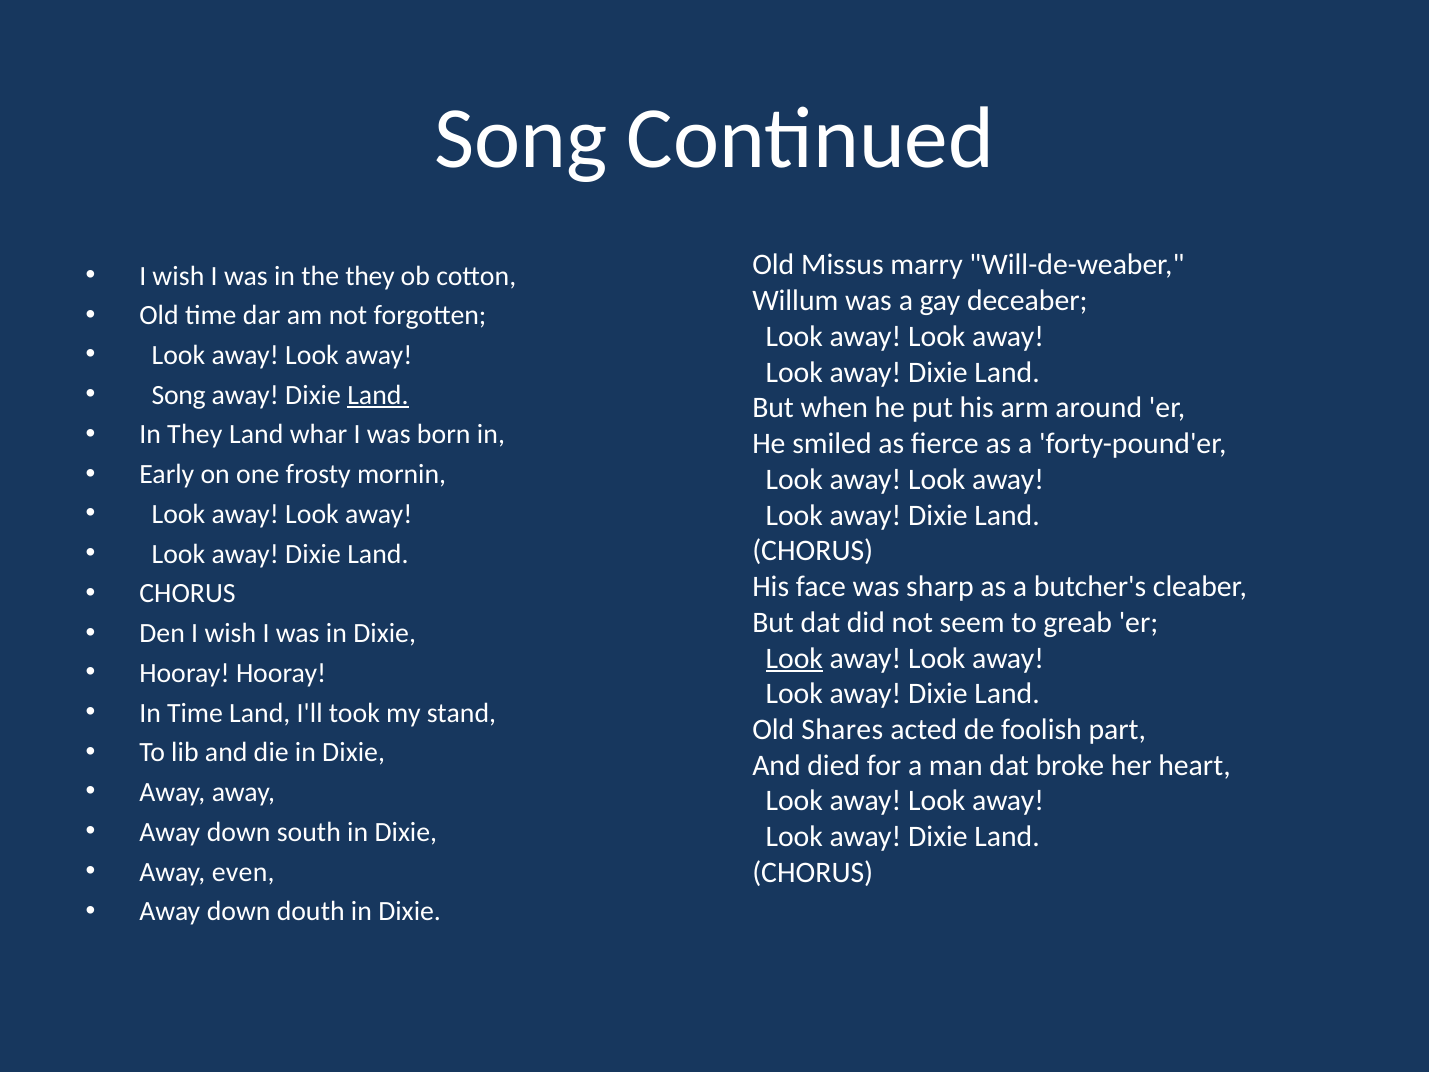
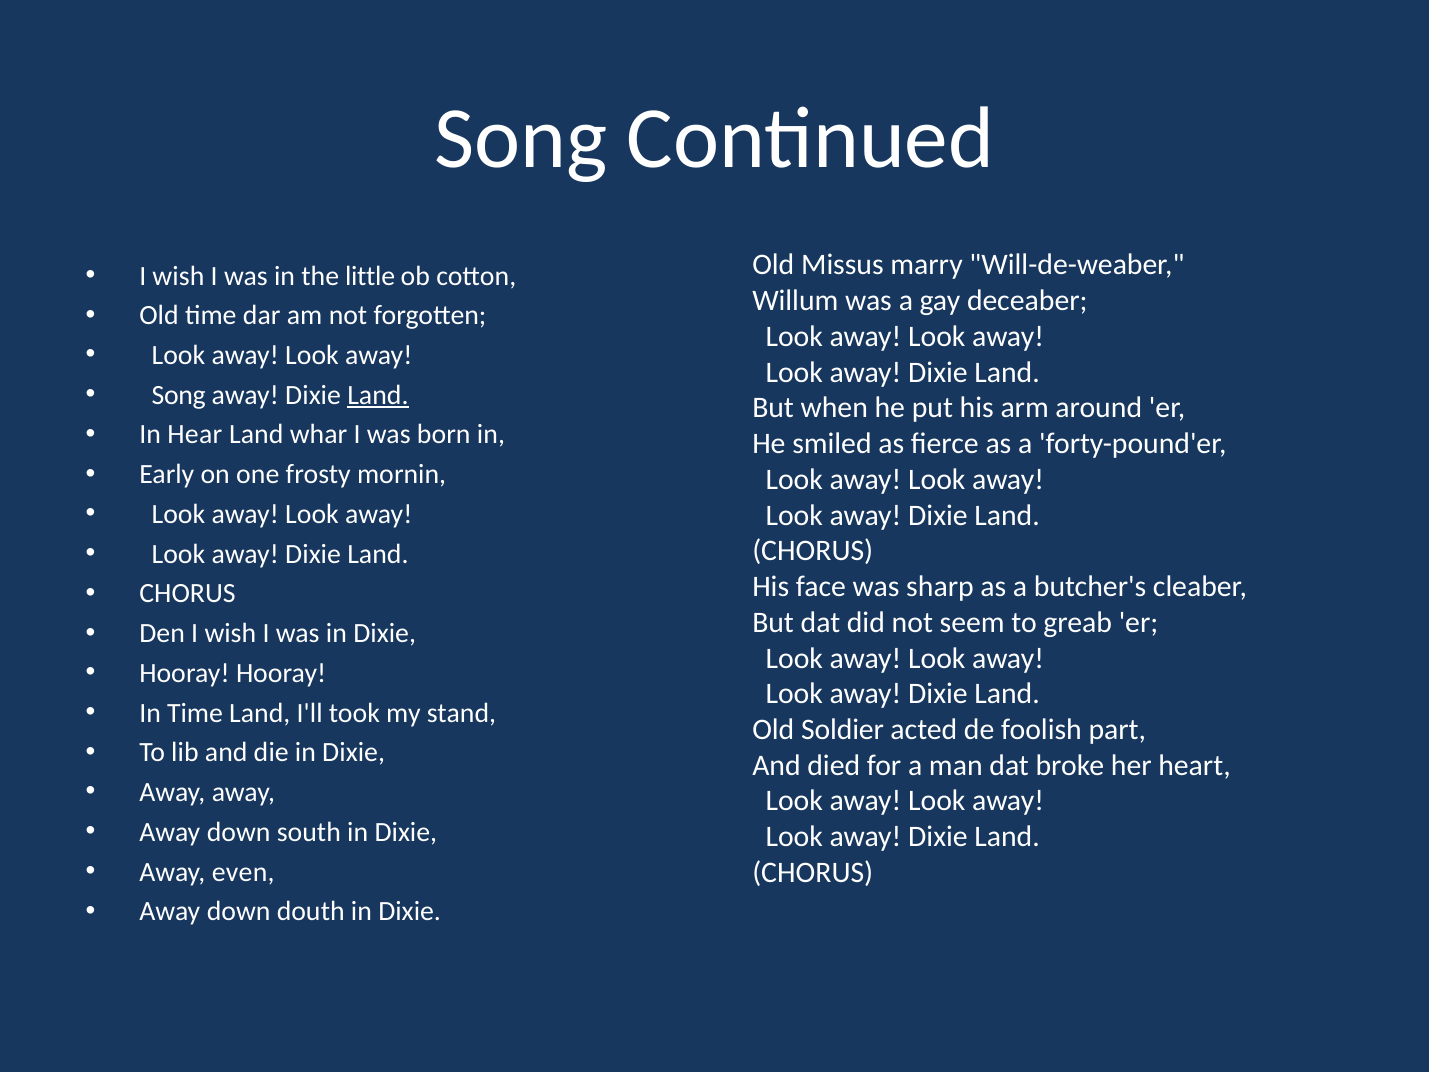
the they: they -> little (370, 276)
In They: They -> Hear (195, 435)
Look underline: present -> none (794, 658)
Shares: Shares -> Soldier (842, 729)
